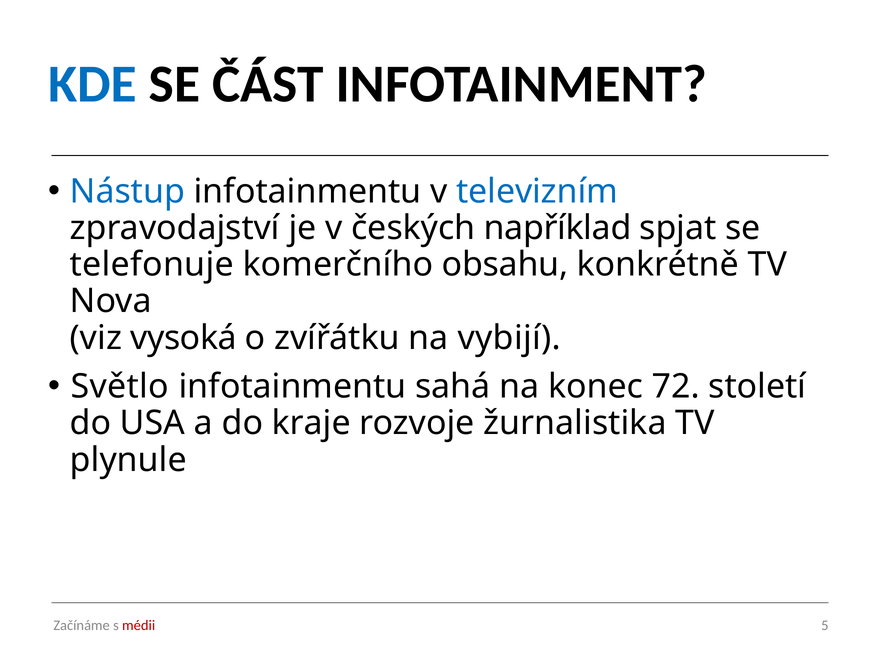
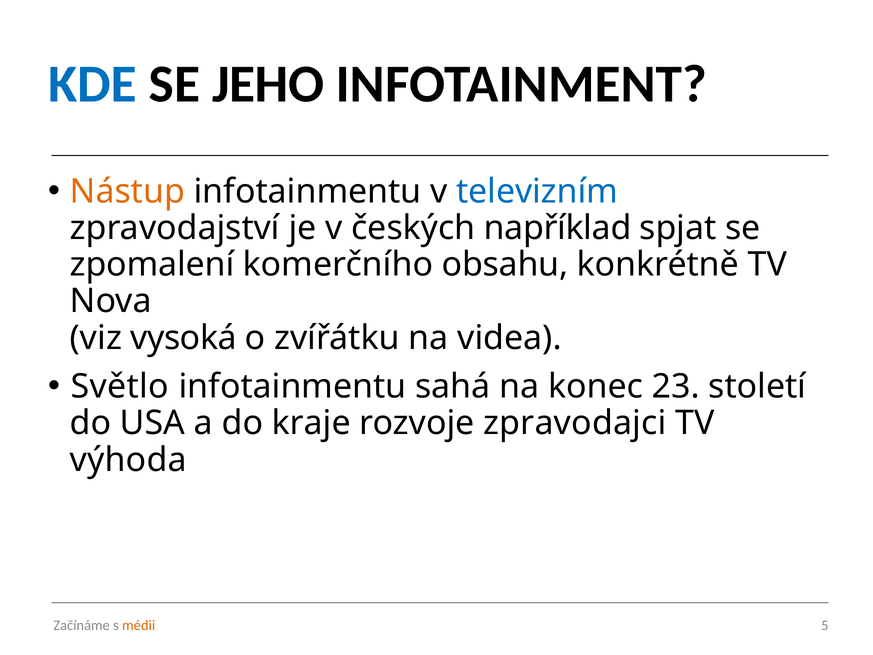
ČÁST: ČÁST -> JEHO (268, 84)
Nástup colour: blue -> orange (127, 191)
telefonuje: telefonuje -> zpomalení (152, 264)
vybijí: vybijí -> videa (509, 338)
72: 72 -> 23 (676, 386)
žurnalistika: žurnalistika -> zpravodajci (575, 423)
plynule: plynule -> výhoda (128, 460)
médii colour: red -> orange (139, 625)
